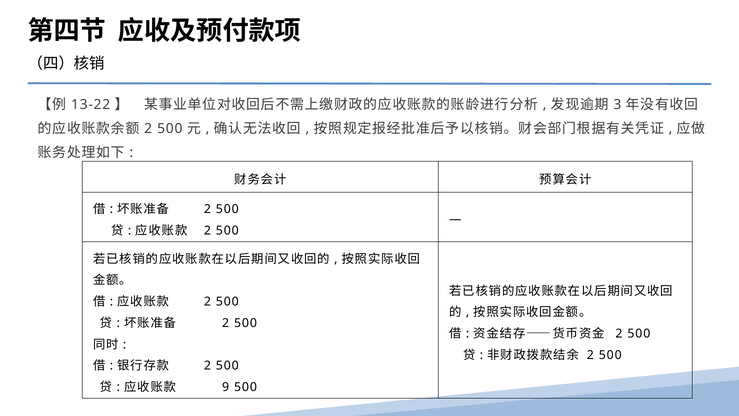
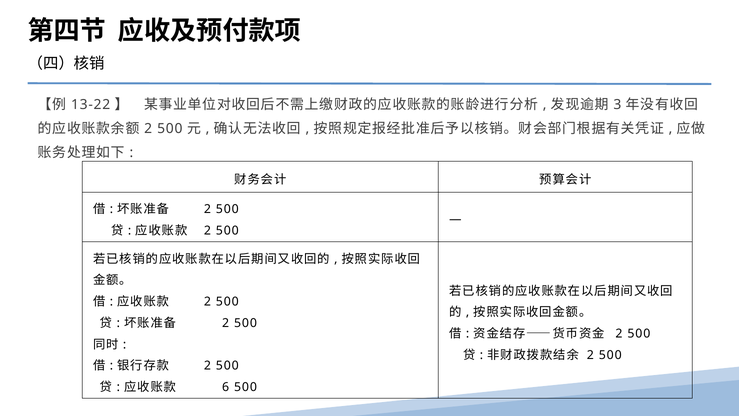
9: 9 -> 6 (226, 387)
